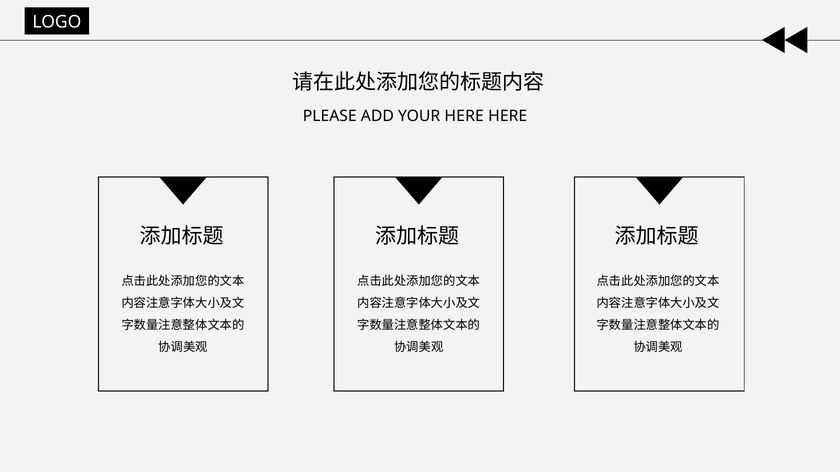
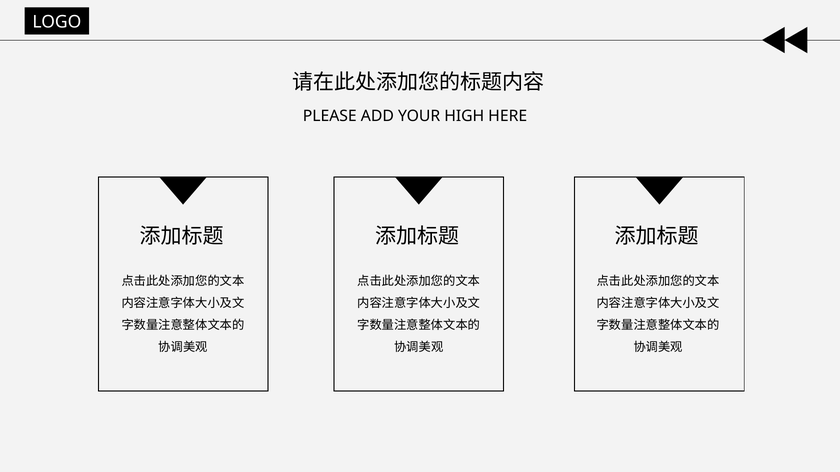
YOUR HERE: HERE -> HIGH (464, 116)
